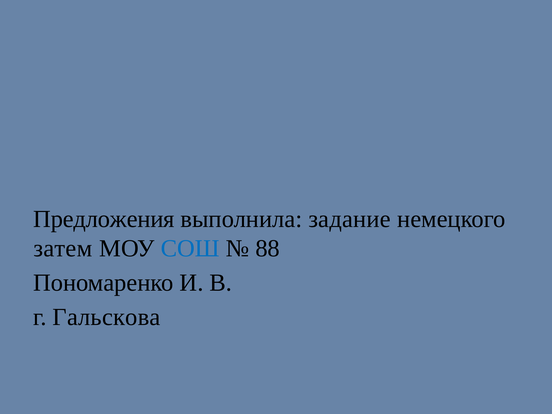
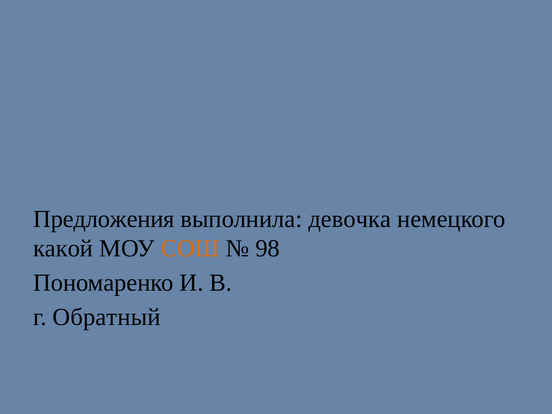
задание: задание -> девочка (350, 219)
затем: затем -> какой (63, 248)
СОШ colour: blue -> orange (190, 248)
88: 88 -> 98 (268, 248)
Гальскова: Гальскова -> Обратный (107, 317)
